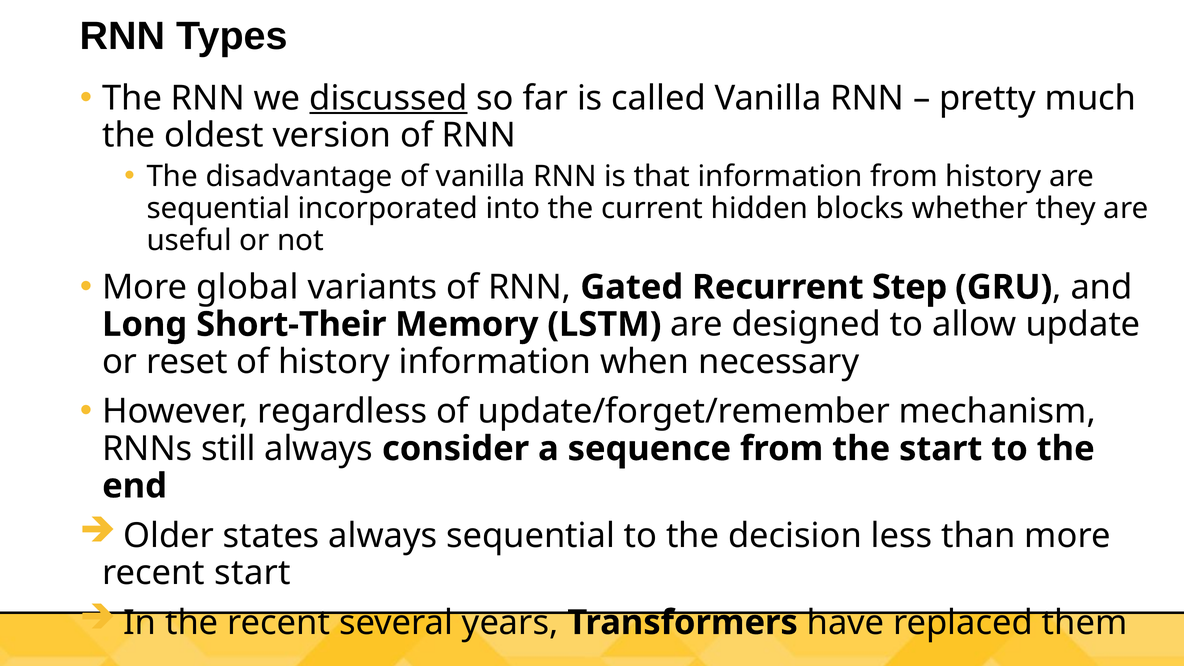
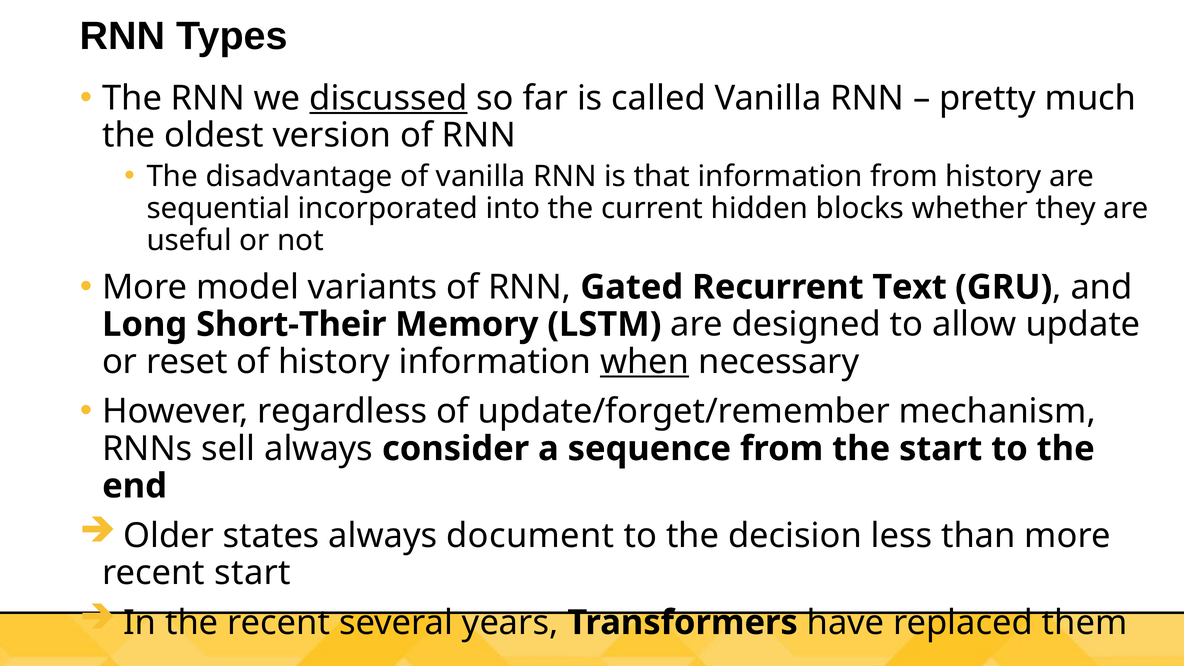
global: global -> model (248, 287)
Step: Step -> Text (910, 287)
when underline: none -> present (645, 362)
still: still -> sell (228, 449)
always sequential: sequential -> document (530, 536)
